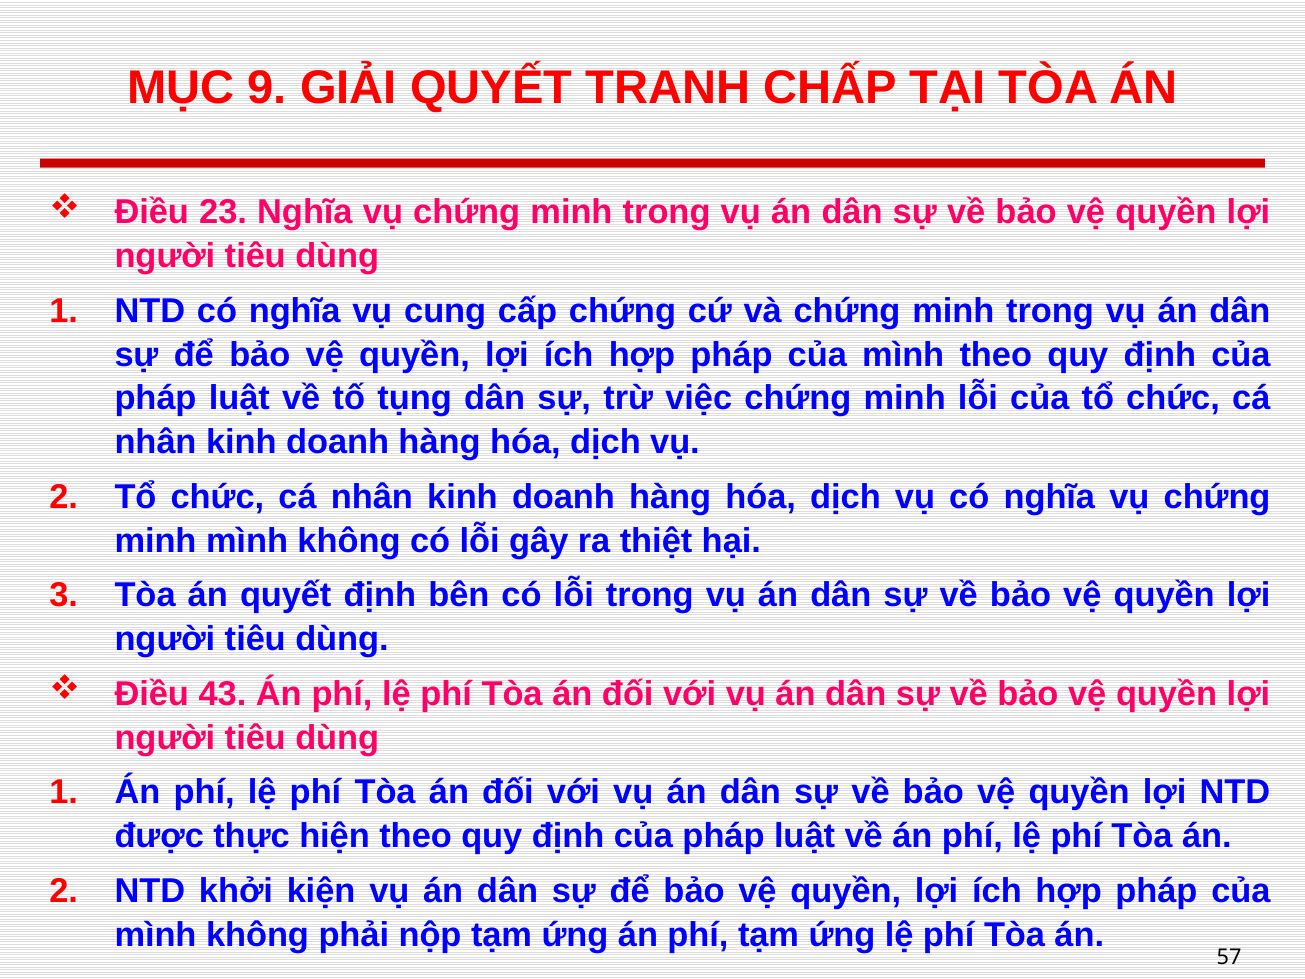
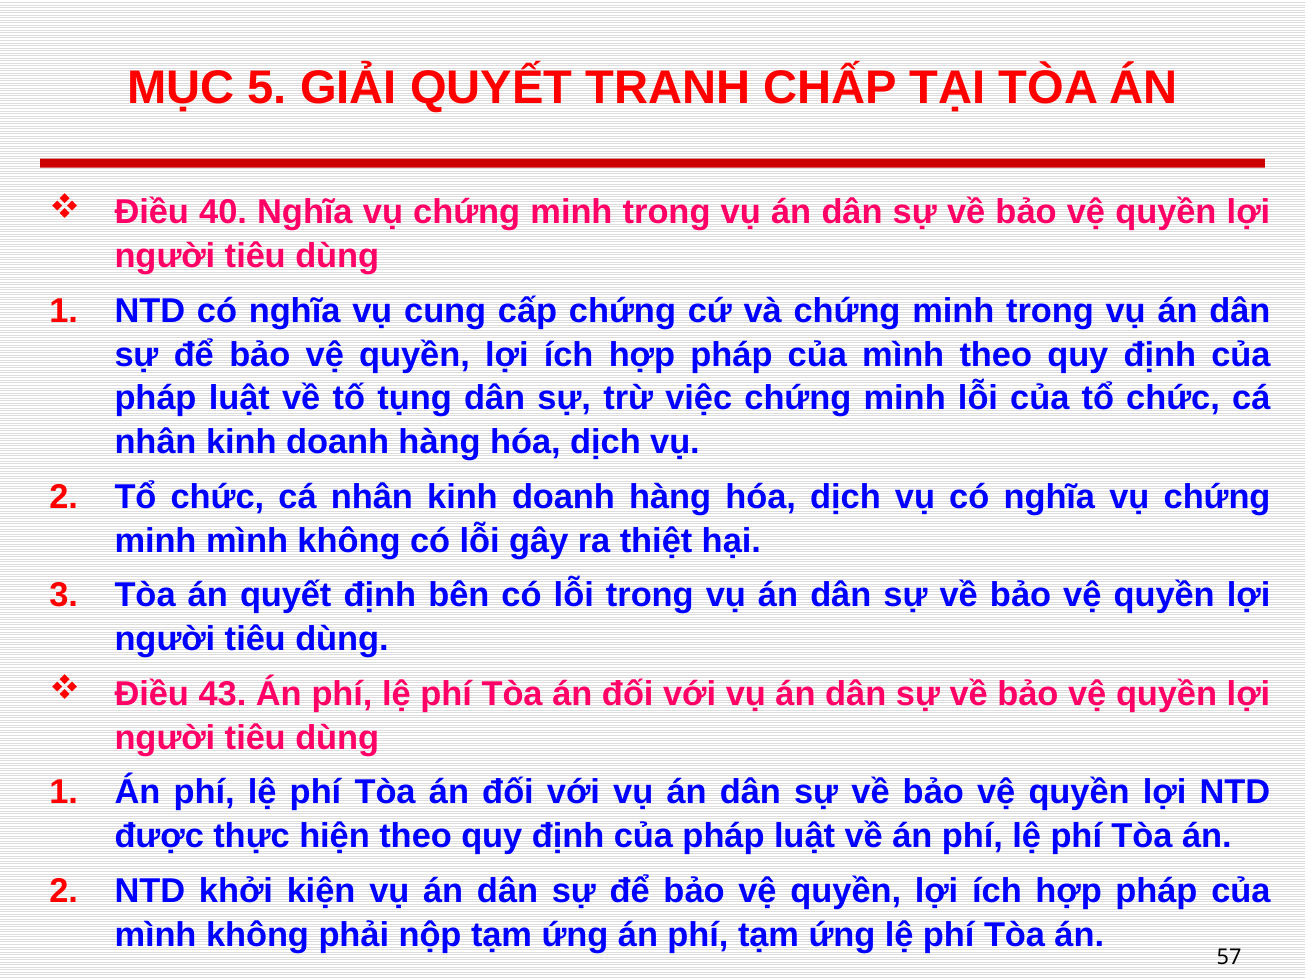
9: 9 -> 5 (267, 88)
23: 23 -> 40 (223, 213)
